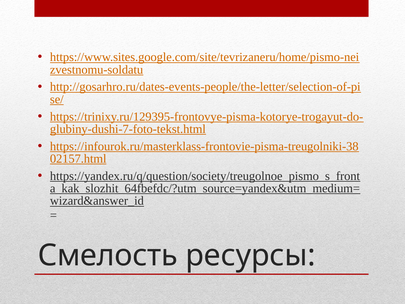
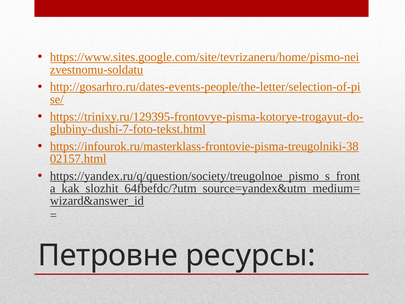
Смелость: Смелость -> Петровне (108, 255)
